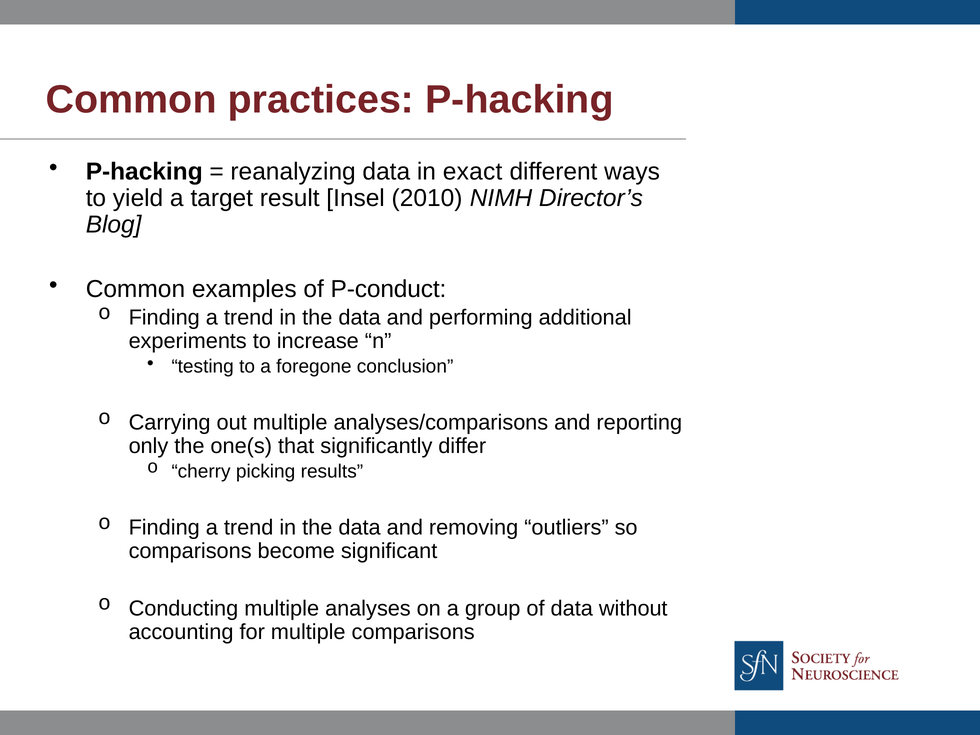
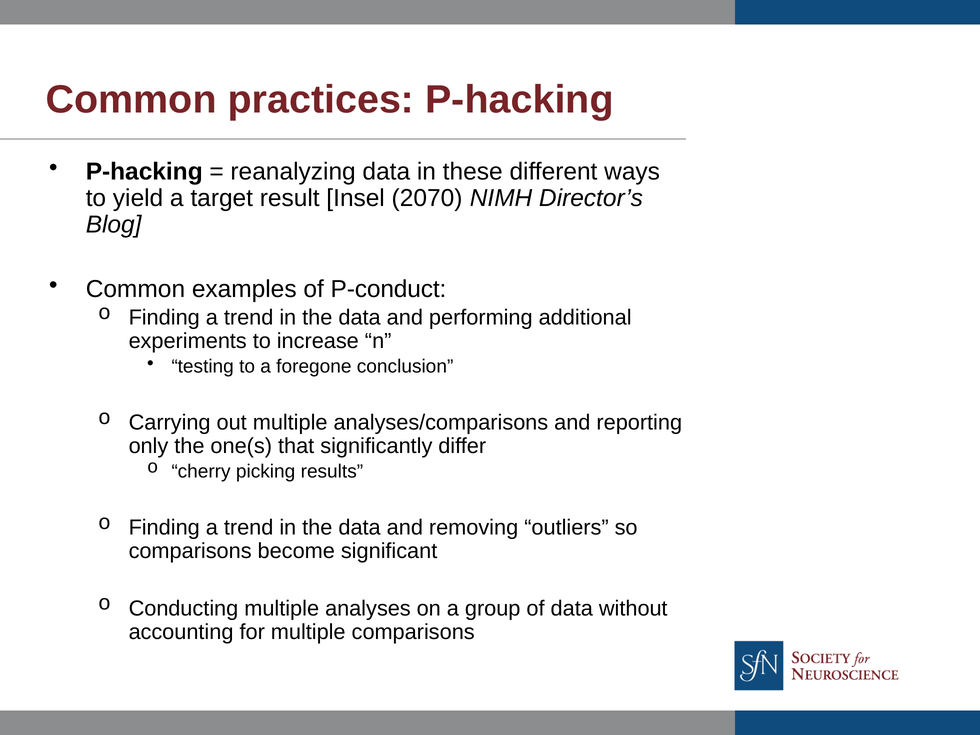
exact: exact -> these (473, 172)
2010: 2010 -> 2070 (427, 198)
